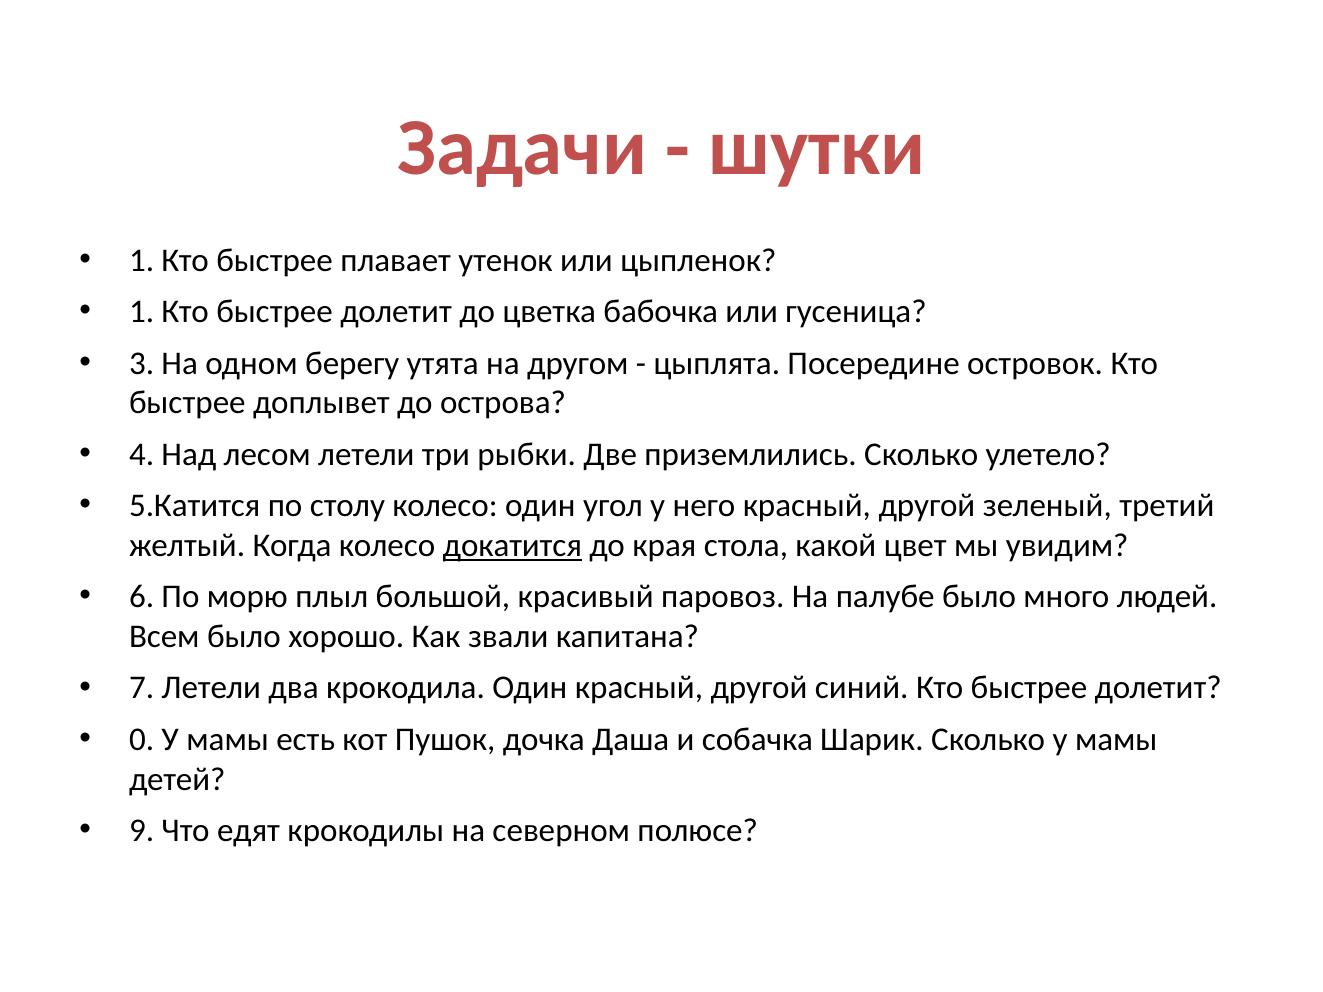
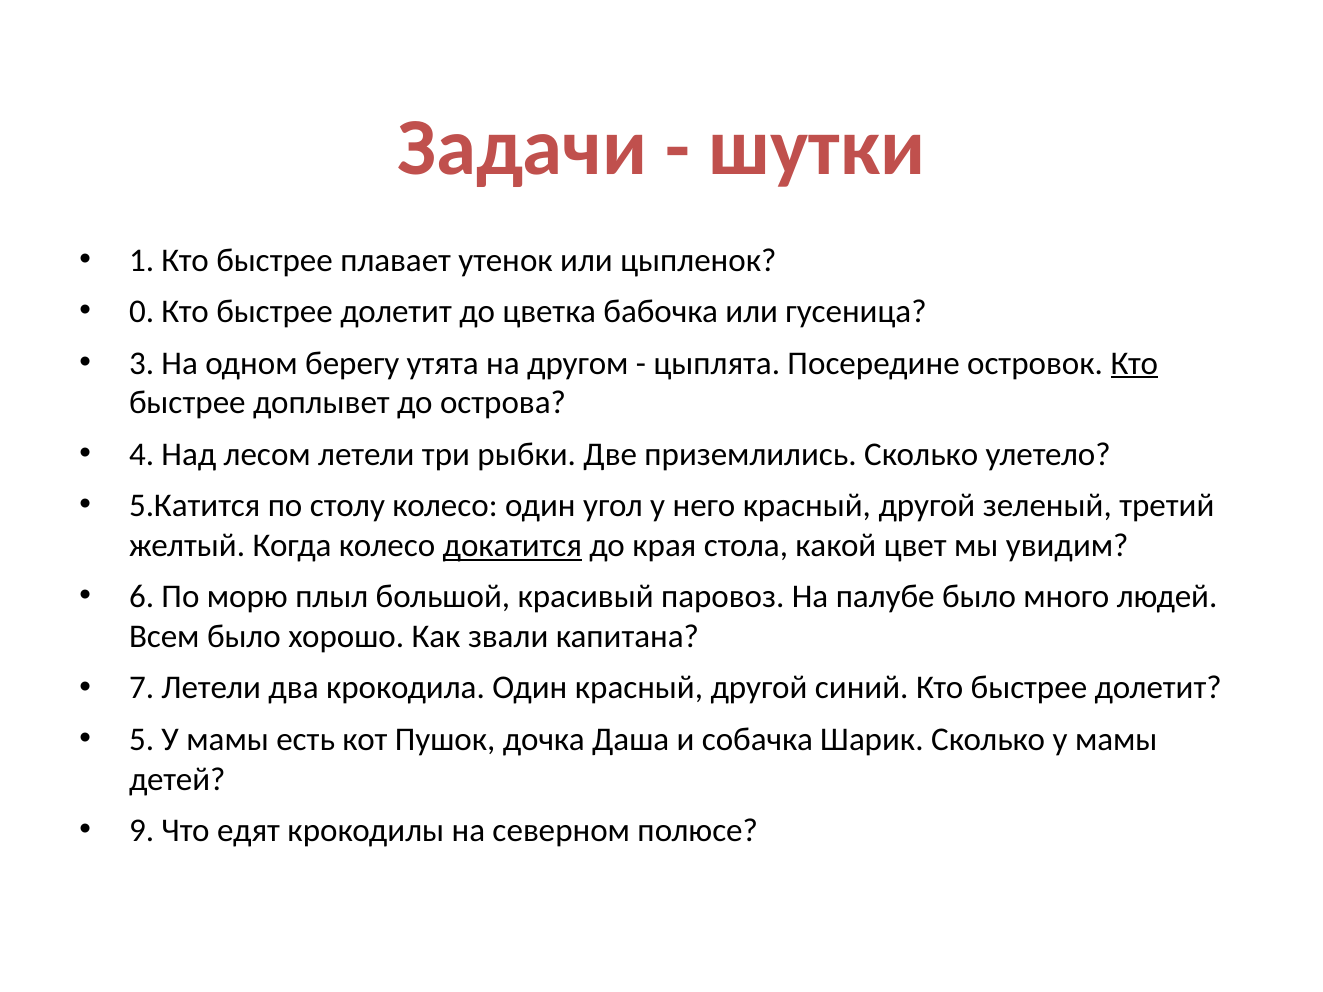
1: 1 -> 0 (142, 312)
Кто underline: none -> present (1134, 363)
0: 0 -> 5 (142, 740)
